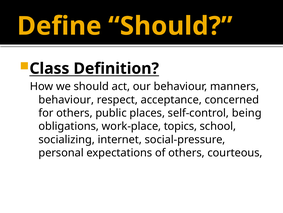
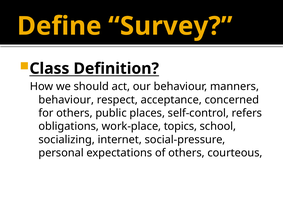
Define Should: Should -> Survey (170, 26)
being: being -> refers (247, 113)
